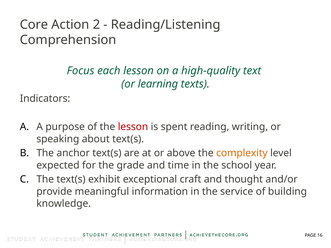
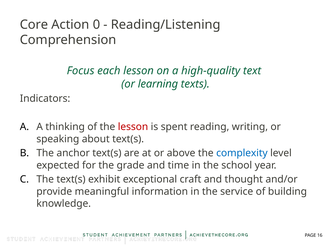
2: 2 -> 0 (96, 25)
purpose: purpose -> thinking (65, 127)
complexity colour: orange -> blue (242, 153)
